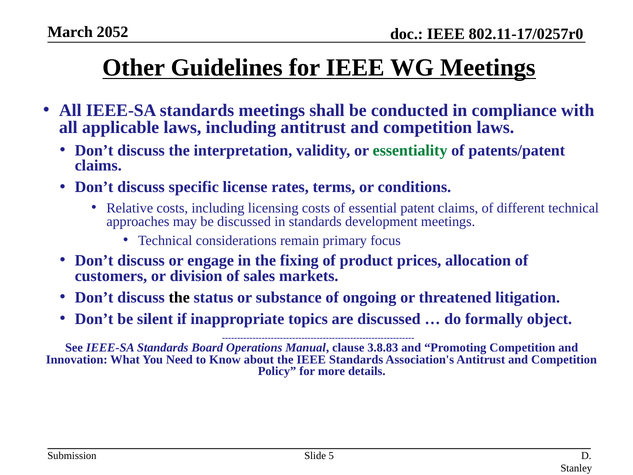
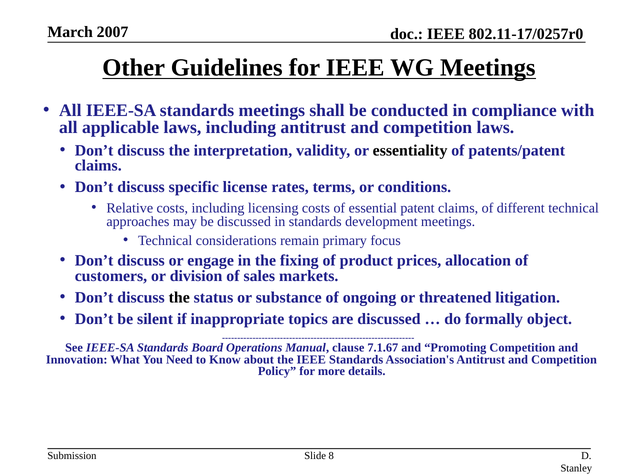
2052: 2052 -> 2007 (113, 32)
essentiality colour: green -> black (410, 150)
3.8.83: 3.8.83 -> 7.1.67 (383, 348)
5: 5 -> 8 (331, 455)
